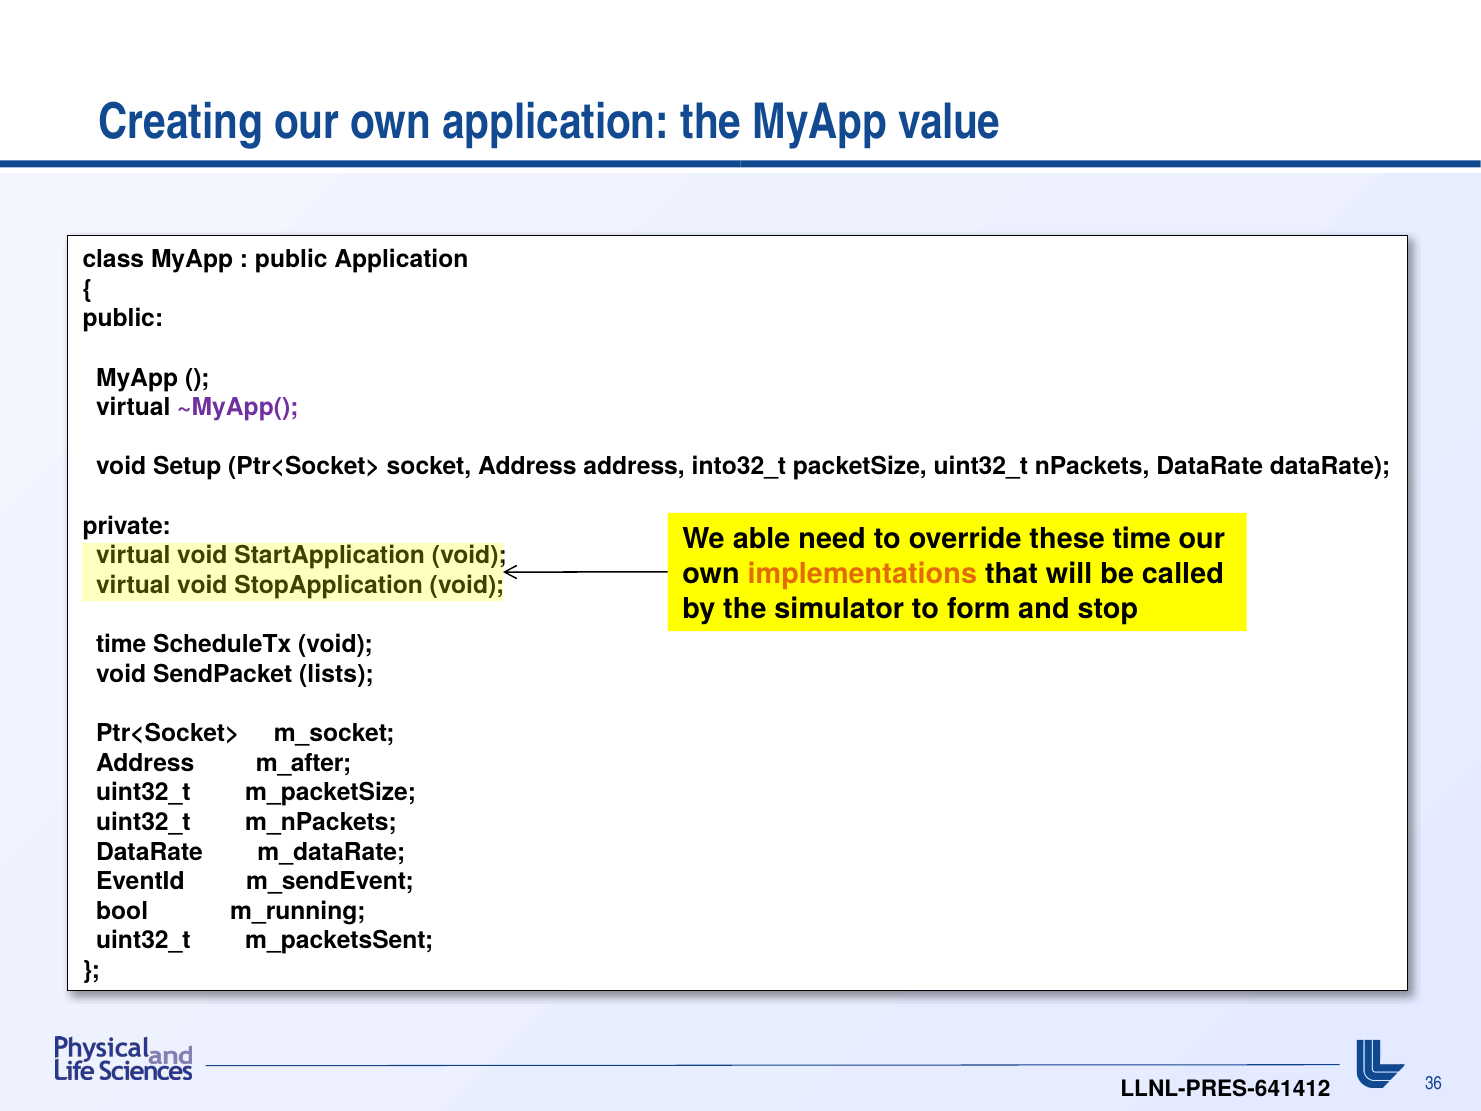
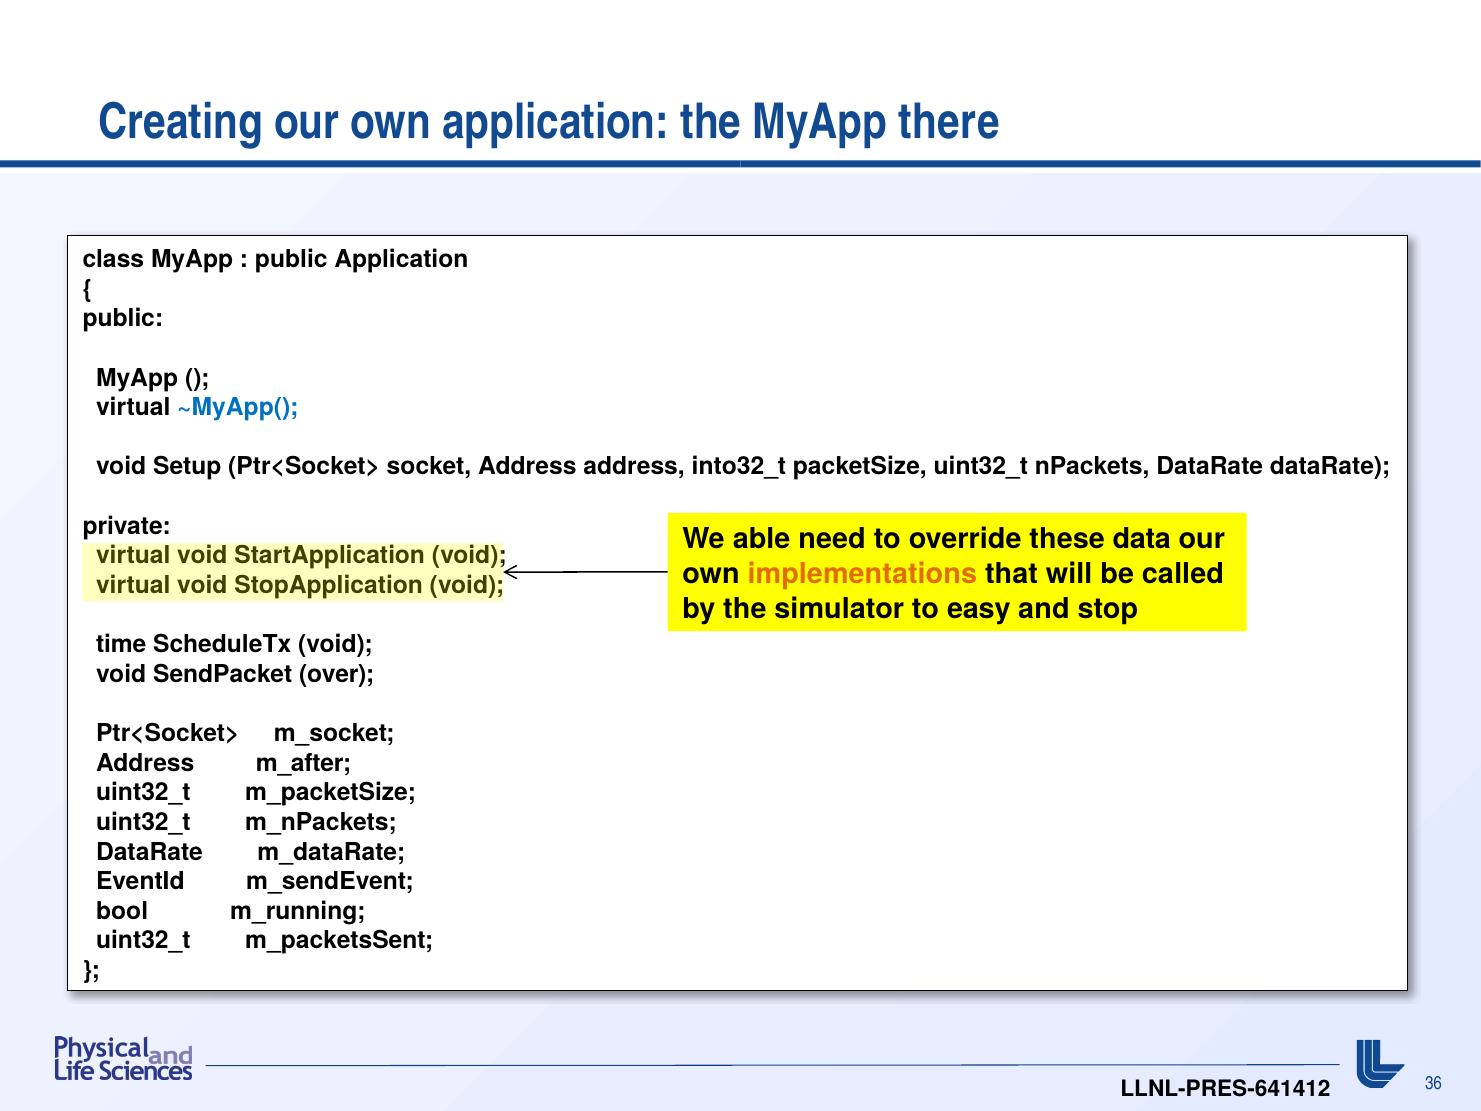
value: value -> there (949, 122)
~MyApp( colour: purple -> blue (238, 407)
these time: time -> data (1142, 539)
form: form -> easy (979, 608)
lists: lists -> over (337, 674)
